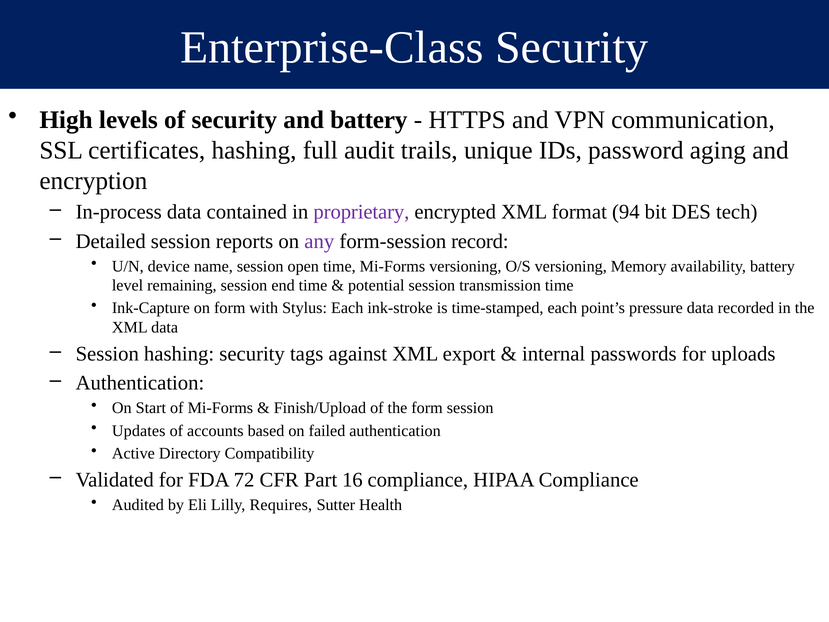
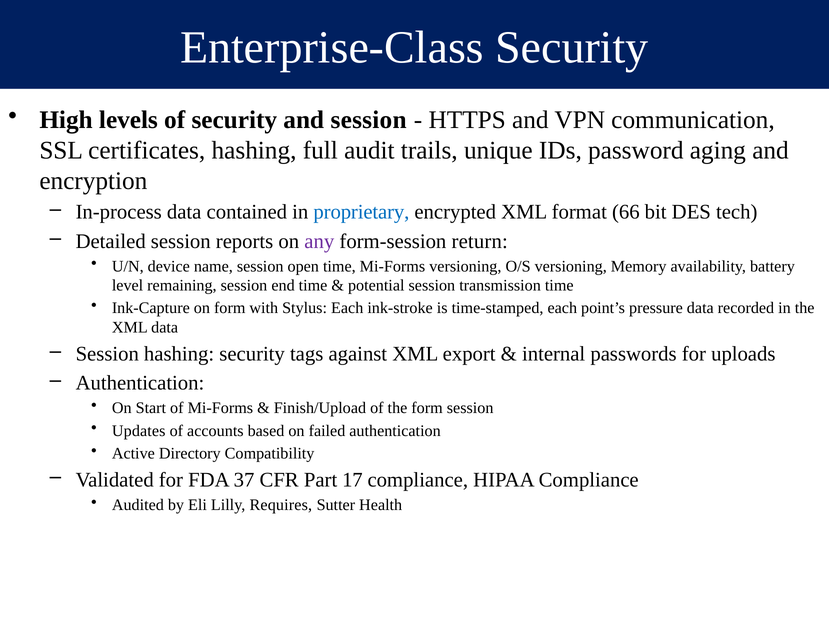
and battery: battery -> session (369, 120)
proprietary colour: purple -> blue (361, 212)
94: 94 -> 66 (626, 212)
record: record -> return (480, 241)
72: 72 -> 37 (244, 480)
16: 16 -> 17 (352, 480)
